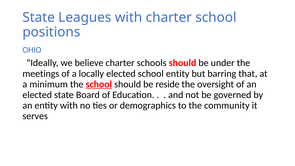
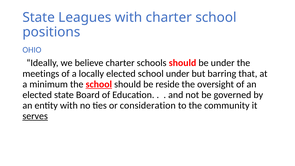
school entity: entity -> under (178, 74)
demographics: demographics -> consideration (148, 105)
serves underline: none -> present (35, 116)
